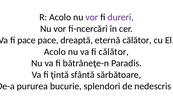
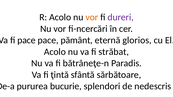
vor colour: purple -> orange (92, 17)
dreaptă: dreaptă -> pământ (77, 40)
eternă călător: călător -> glorios (137, 40)
fi călător: călător -> străbat (114, 52)
